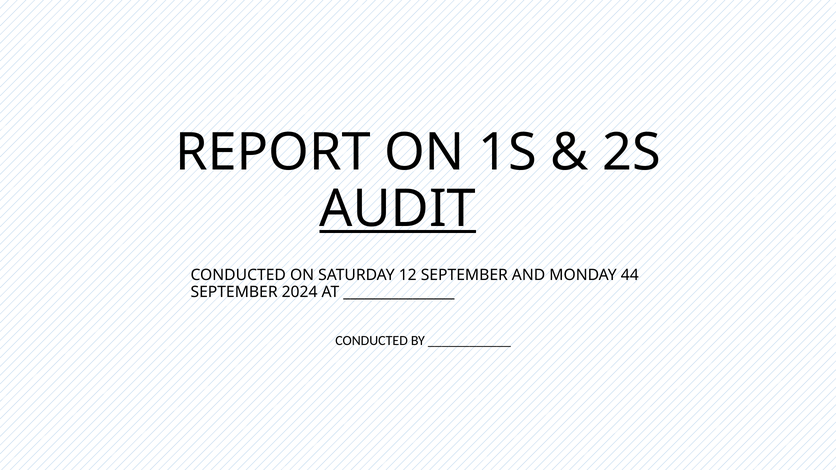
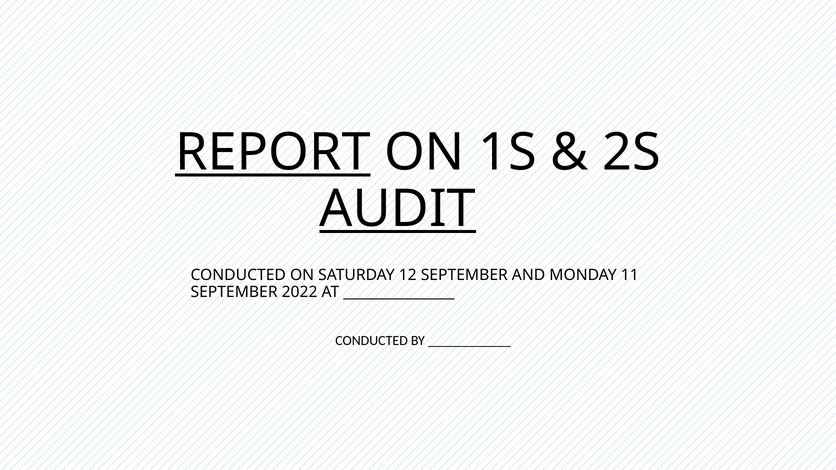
REPORT underline: none -> present (273, 153)
44: 44 -> 11 (630, 275)
2024: 2024 -> 2022 (300, 292)
